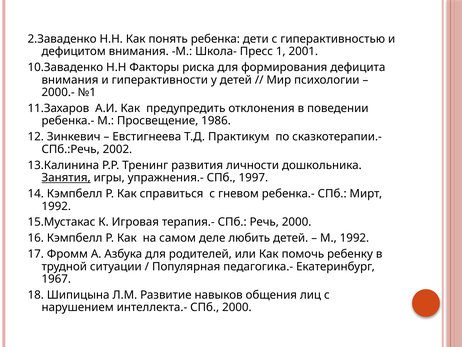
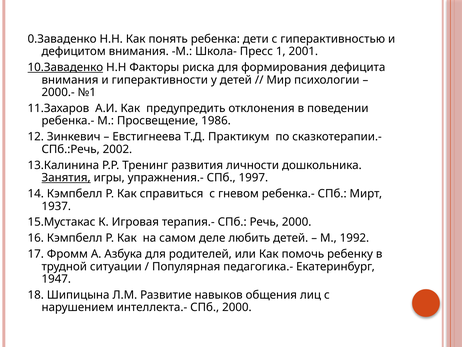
2.Заваденко: 2.Заваденко -> 0.Заваденко (62, 39)
10.Заваденко underline: none -> present (65, 67)
1992: 1992 -> 1937 (56, 206)
1967: 1967 -> 1947 (56, 279)
